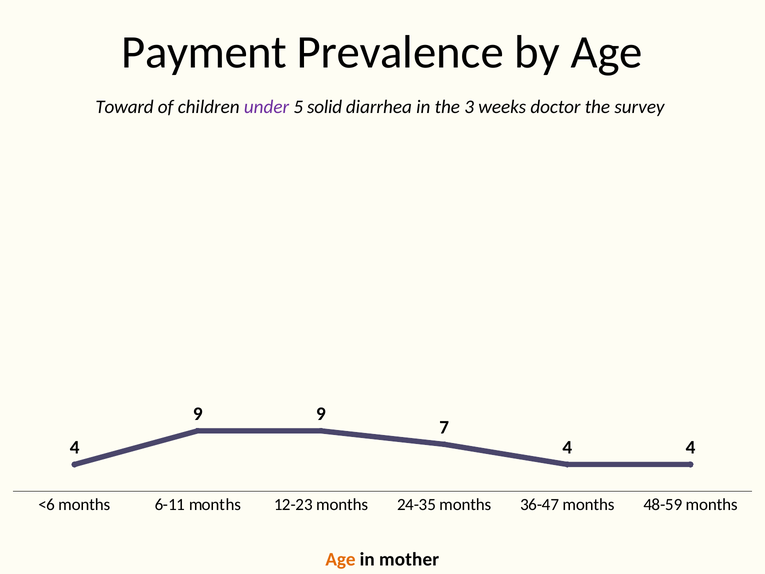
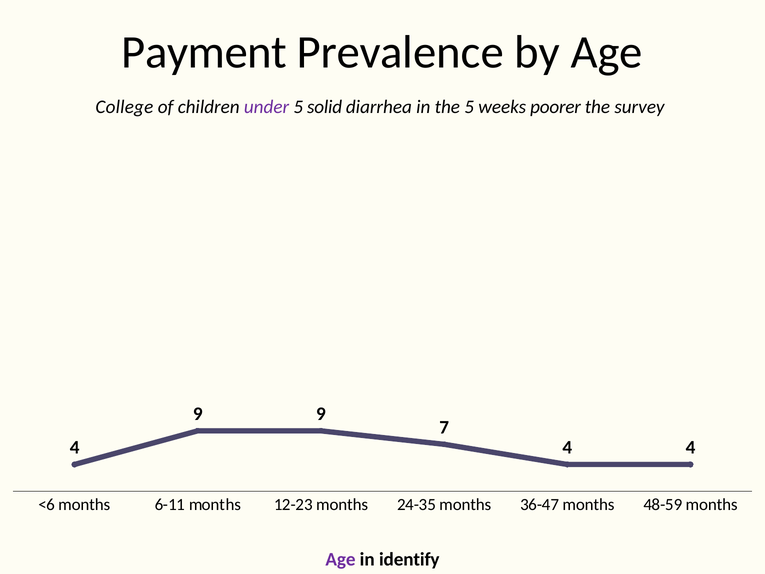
Toward: Toward -> College (124, 107)
the 3: 3 -> 5 (469, 107)
doctor: doctor -> poorer (556, 107)
Age colour: orange -> purple (340, 559)
mother: mother -> identify (409, 559)
